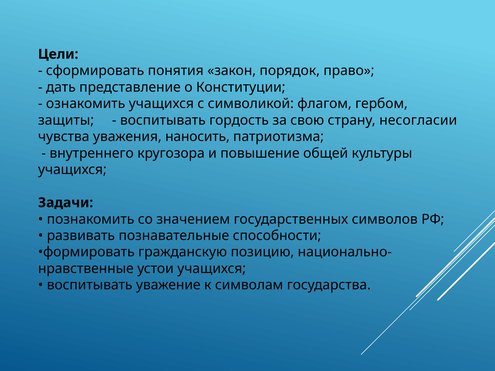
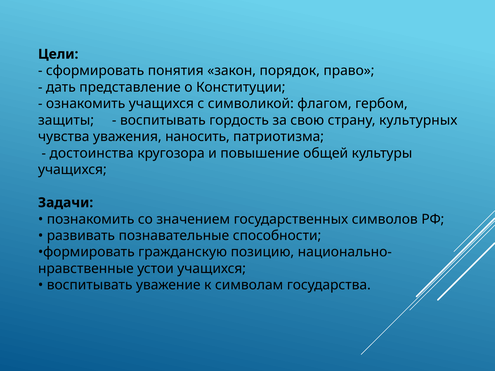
несогласии: несогласии -> культурных (418, 120)
внутреннего: внутреннего -> достоинства (92, 153)
